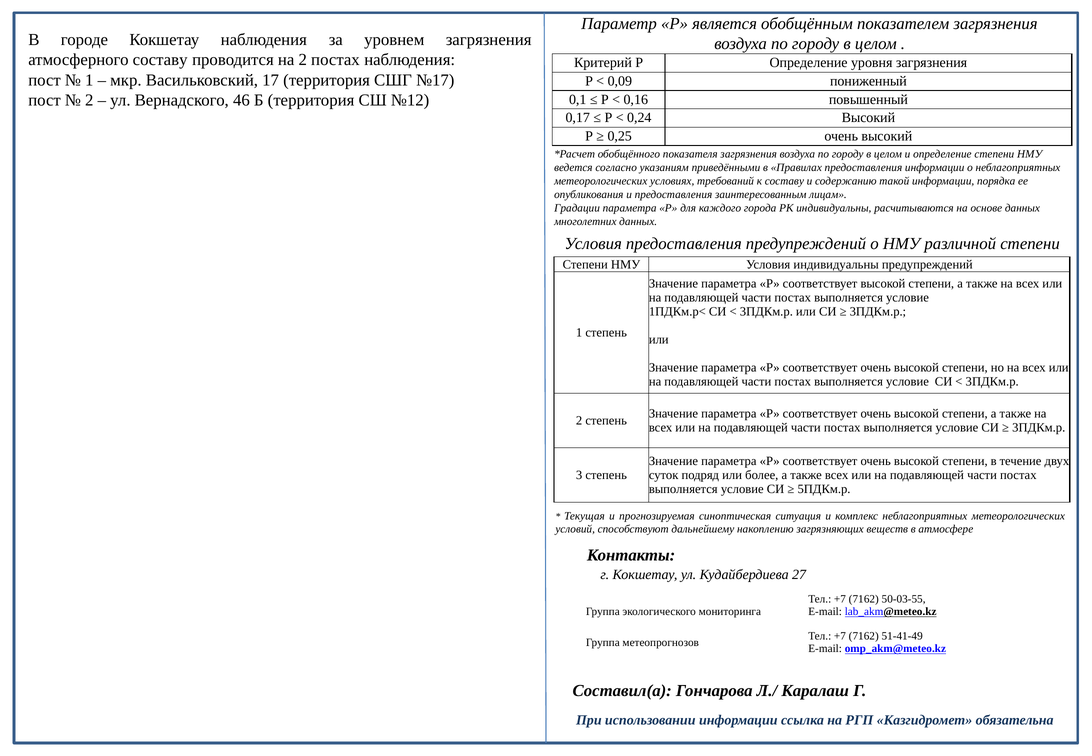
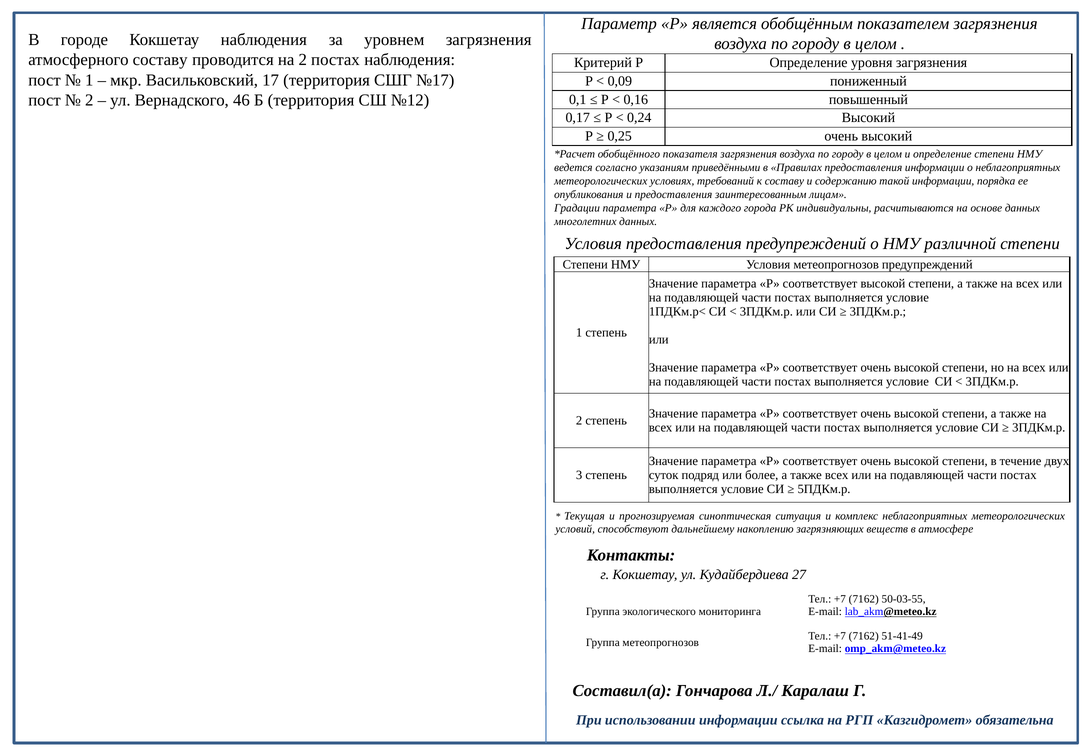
Условия индивидуальны: индивидуальны -> метеопрогнозов (836, 264)
